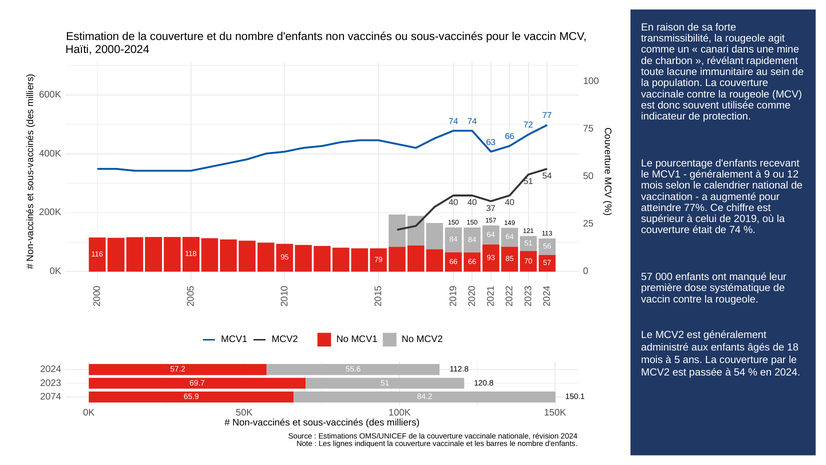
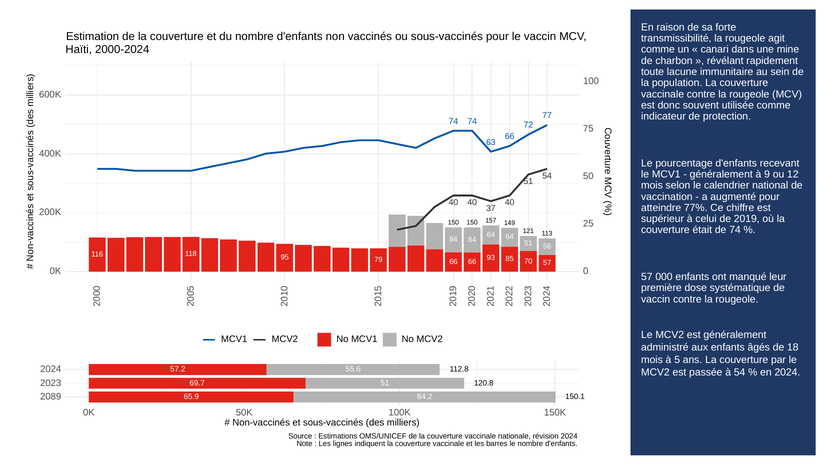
2074: 2074 -> 2089 (51, 396)
